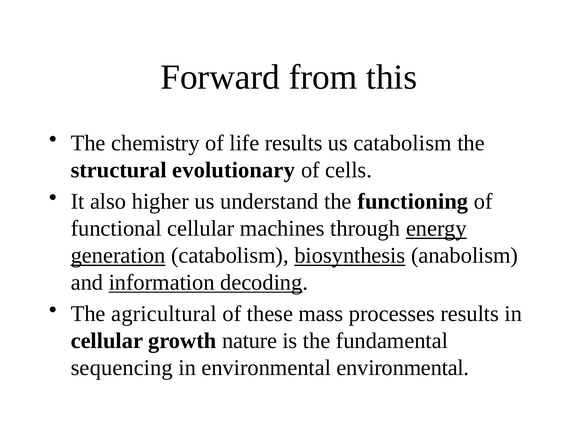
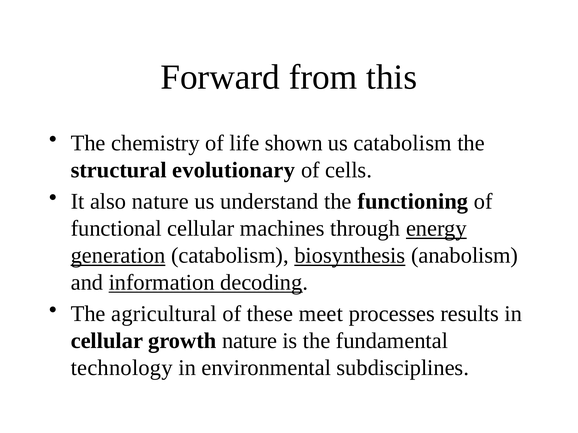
life results: results -> shown (294, 143)
also higher: higher -> nature (160, 202)
mass: mass -> meet (321, 314)
sequencing: sequencing -> technology (122, 368)
environmental environmental: environmental -> subdisciplines (403, 368)
